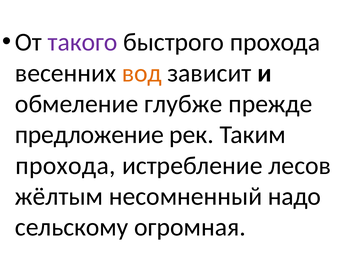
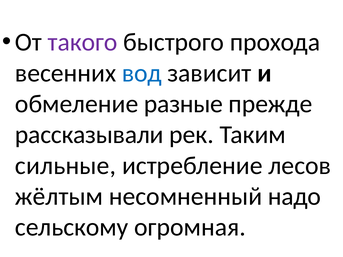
вод colour: orange -> blue (142, 73)
глубже: глубже -> разные (183, 104)
предложение: предложение -> рассказывали (89, 135)
прохода: прохода -> сильные (66, 166)
